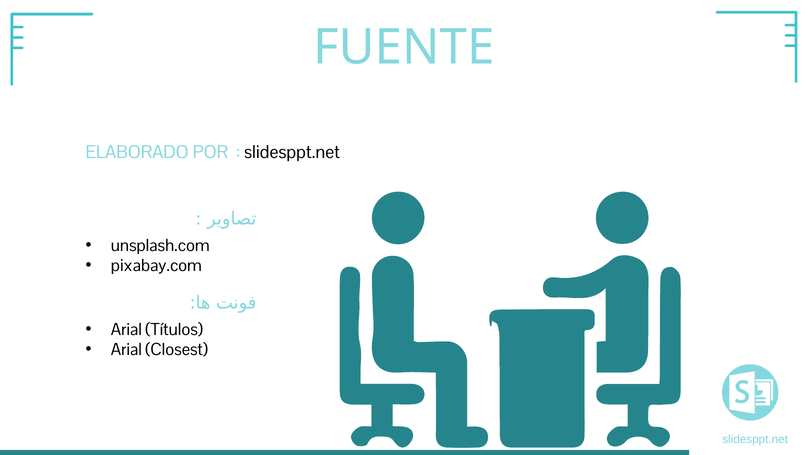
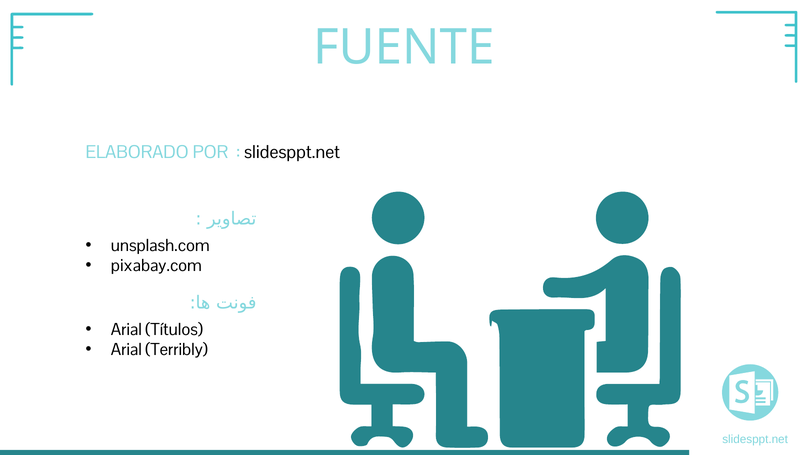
Closest: Closest -> Terribly (177, 349)
